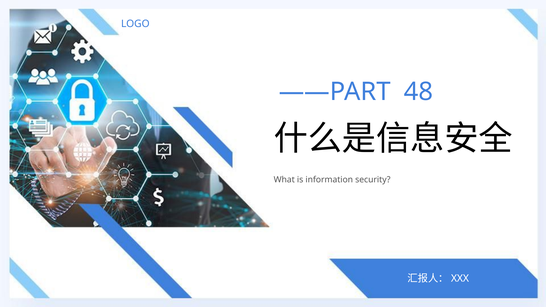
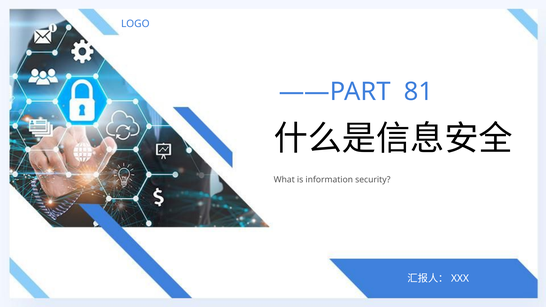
48: 48 -> 81 (418, 92)
